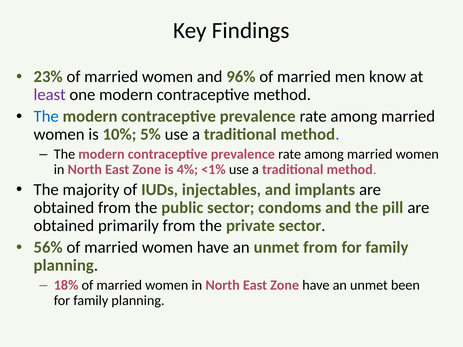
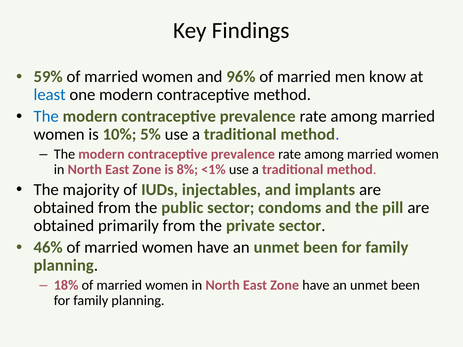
23%: 23% -> 59% (48, 77)
least colour: purple -> blue (50, 95)
4%: 4% -> 8% (187, 170)
56%: 56% -> 46% (48, 248)
from: from -> been (320, 248)
